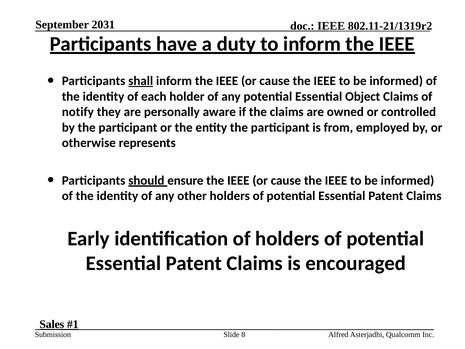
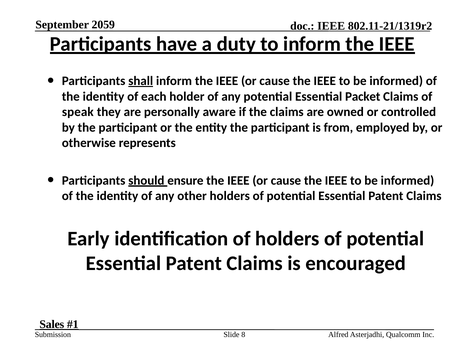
2031: 2031 -> 2059 (103, 25)
Object: Object -> Packet (363, 96)
notify: notify -> speak (78, 112)
